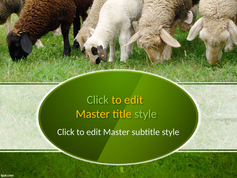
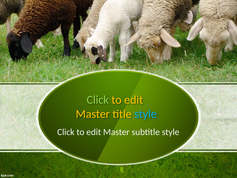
style colour: light green -> light blue (146, 114)
